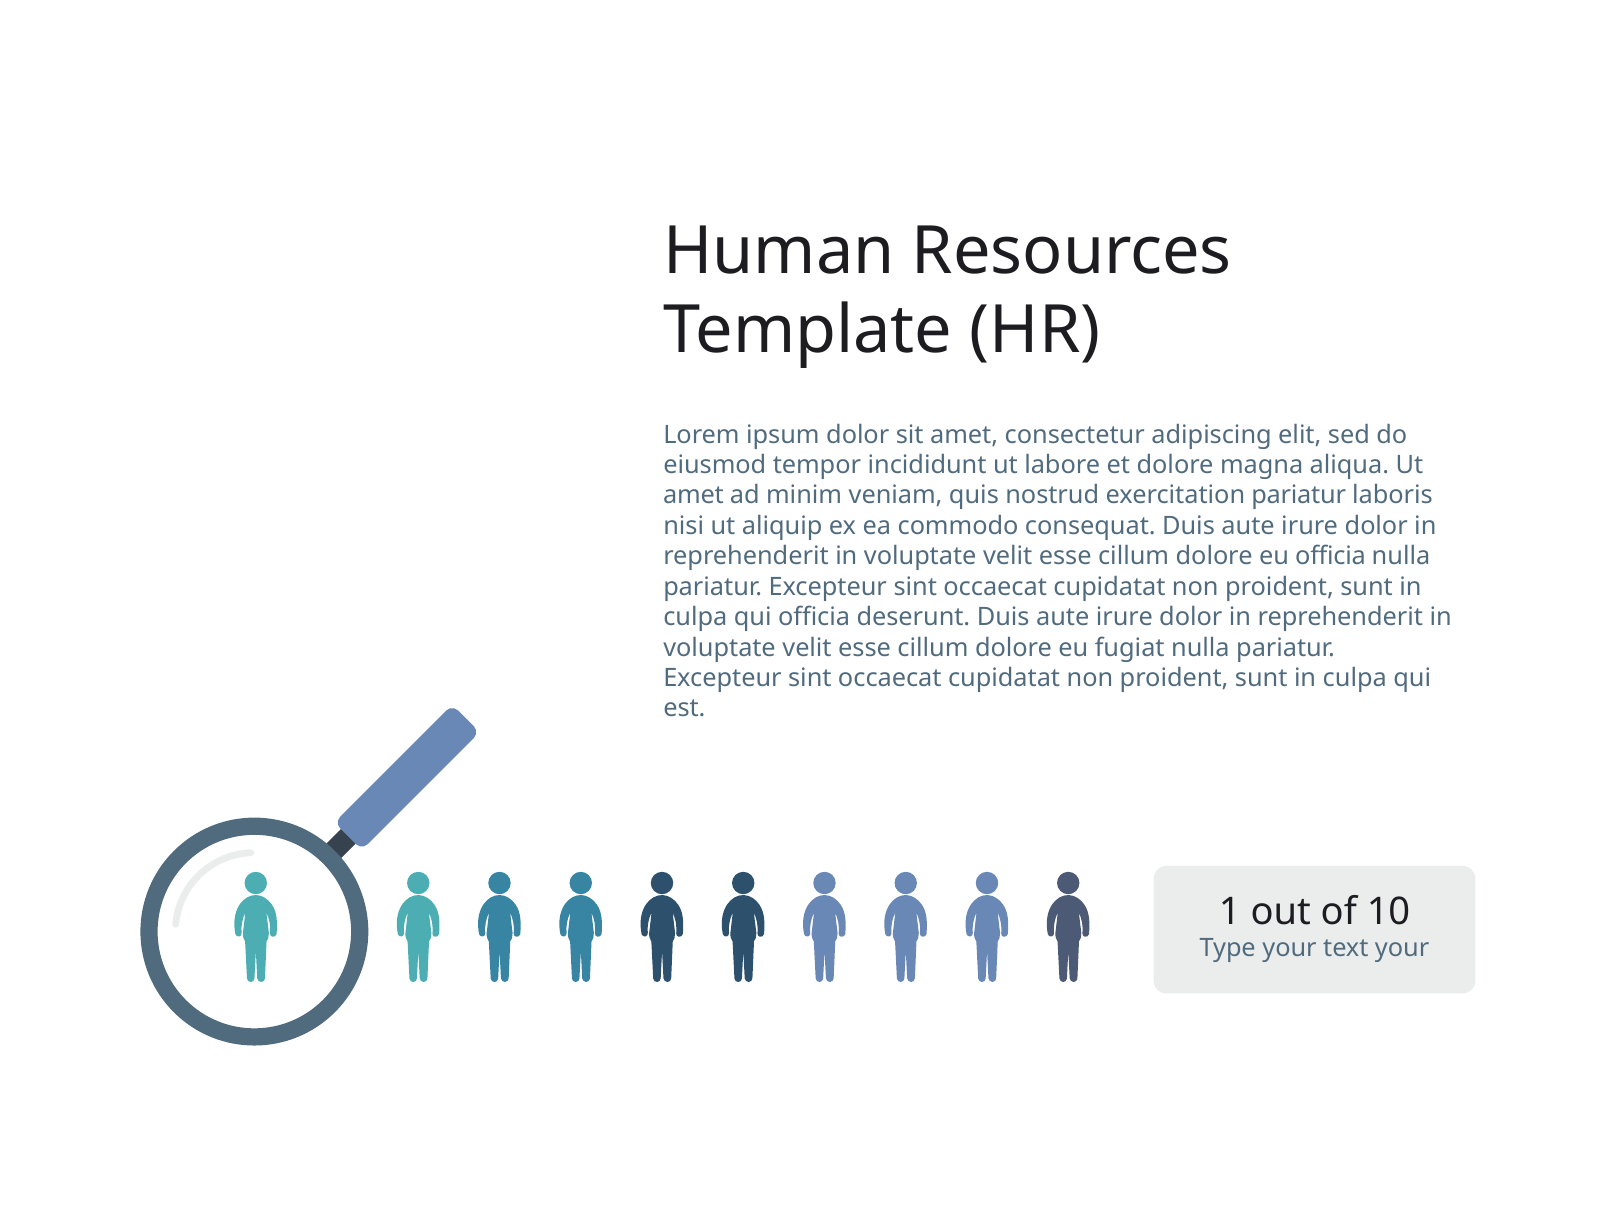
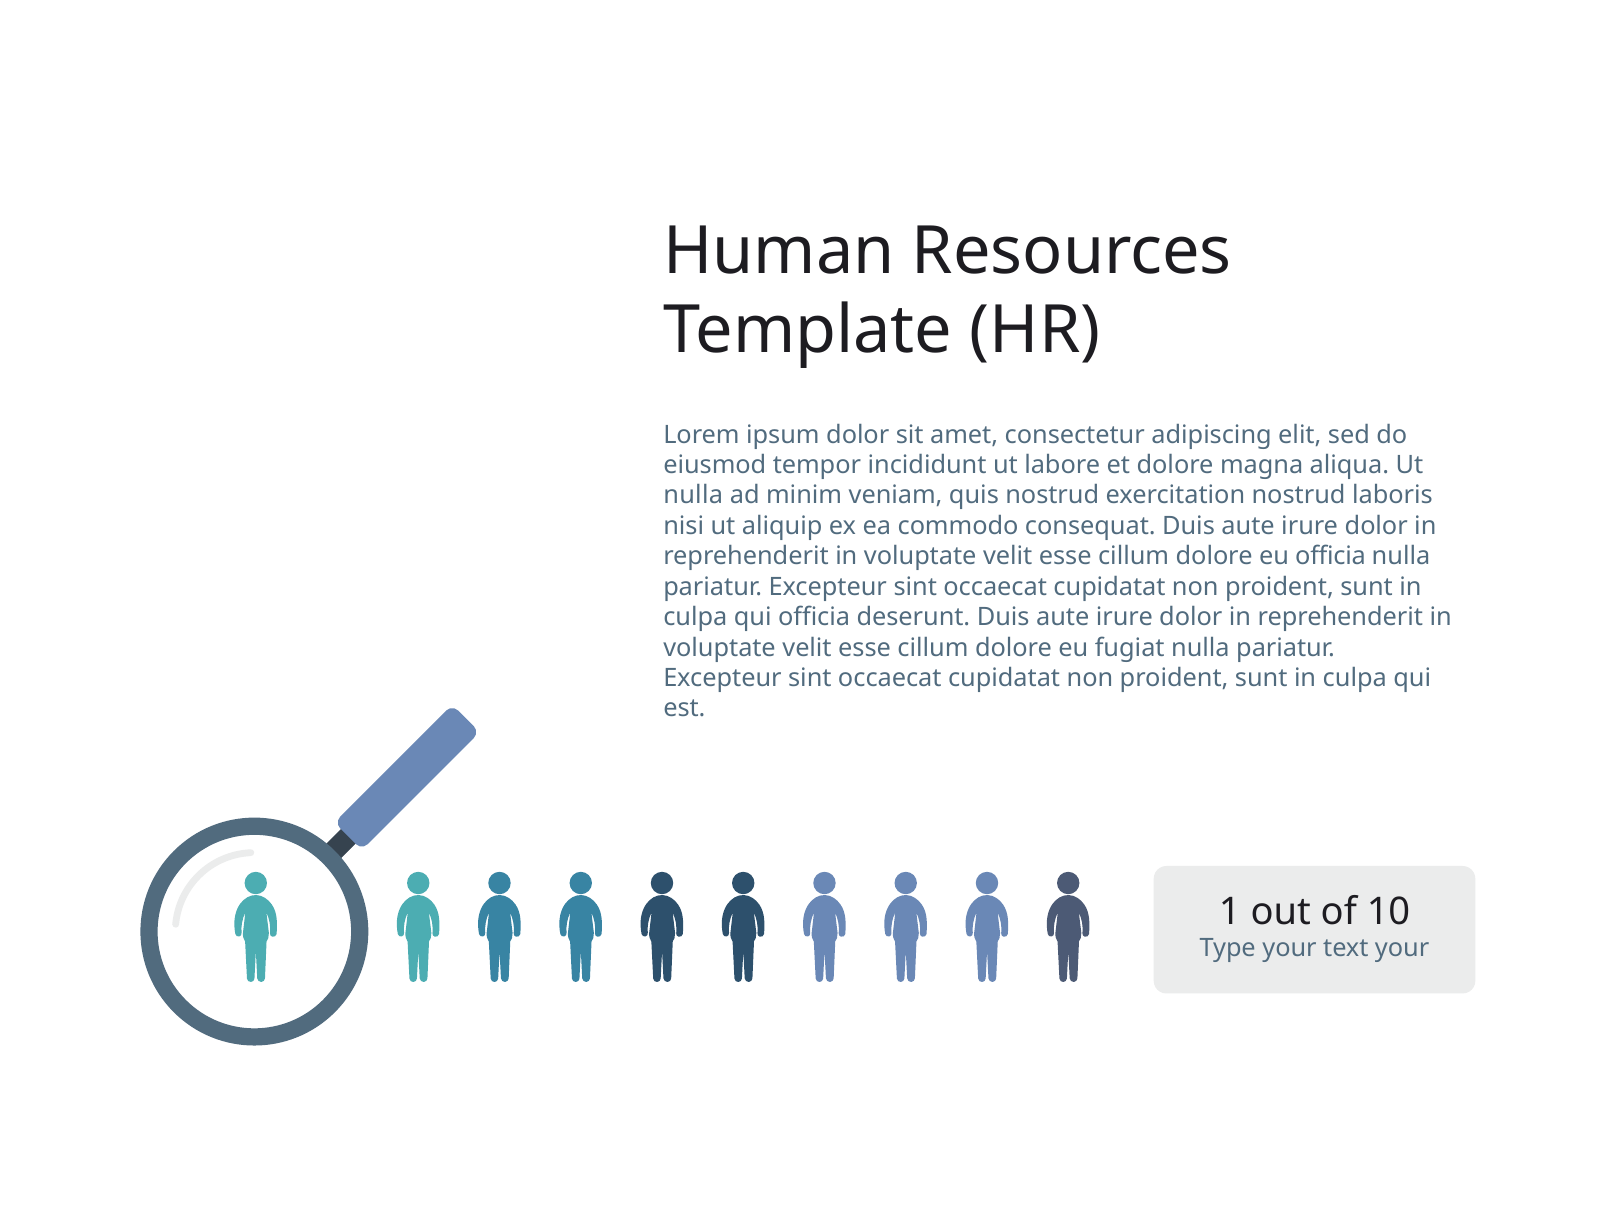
amet: amet -> nulla (693, 496)
exercitation pariatur: pariatur -> nostrud (1299, 496)
